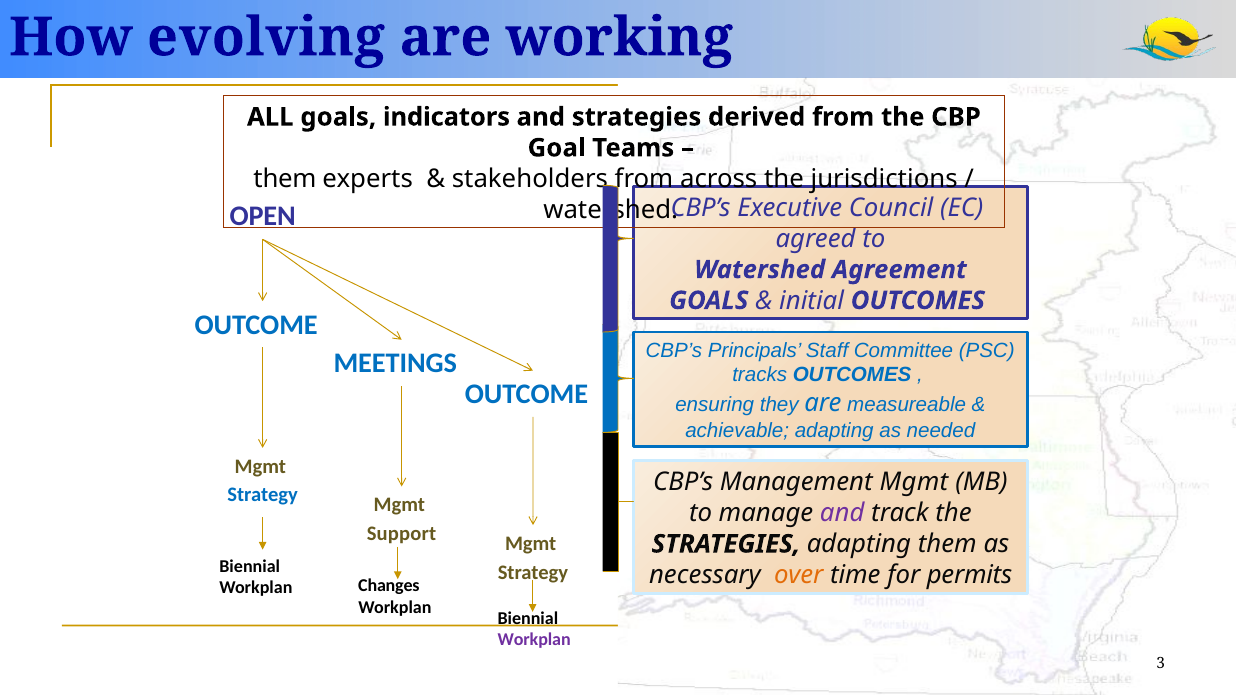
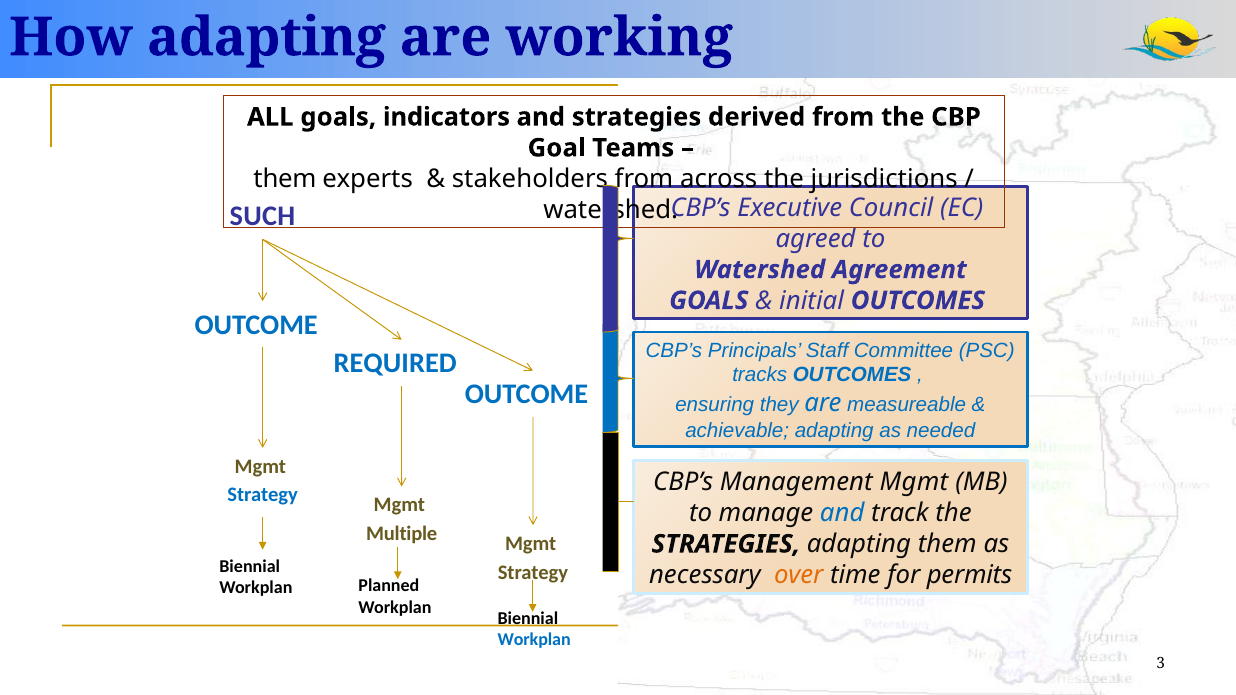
How evolving: evolving -> adapting (266, 38)
OPEN: OPEN -> SUCH (262, 217)
MEETINGS: MEETINGS -> REQUIRED (395, 363)
and colour: purple -> blue (842, 513)
Support: Support -> Multiple (402, 534)
Changes: Changes -> Planned (389, 586)
Workplan colour: purple -> blue (534, 640)
